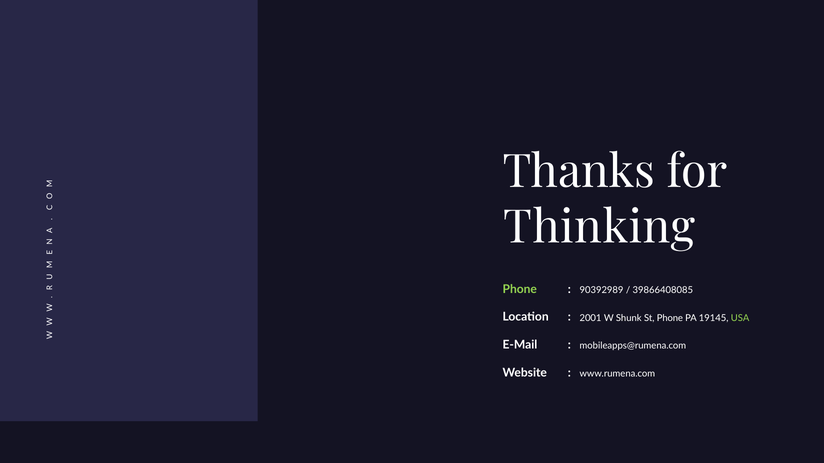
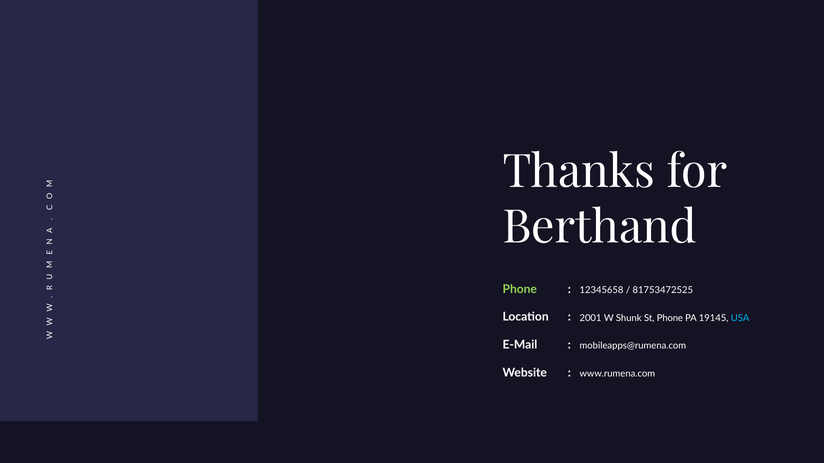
Thinking: Thinking -> Berthand (600, 228)
90392989: 90392989 -> 12345658 (602, 290)
39866408085: 39866408085 -> 81753472525 (663, 290)
USA colour: light green -> light blue (740, 318)
